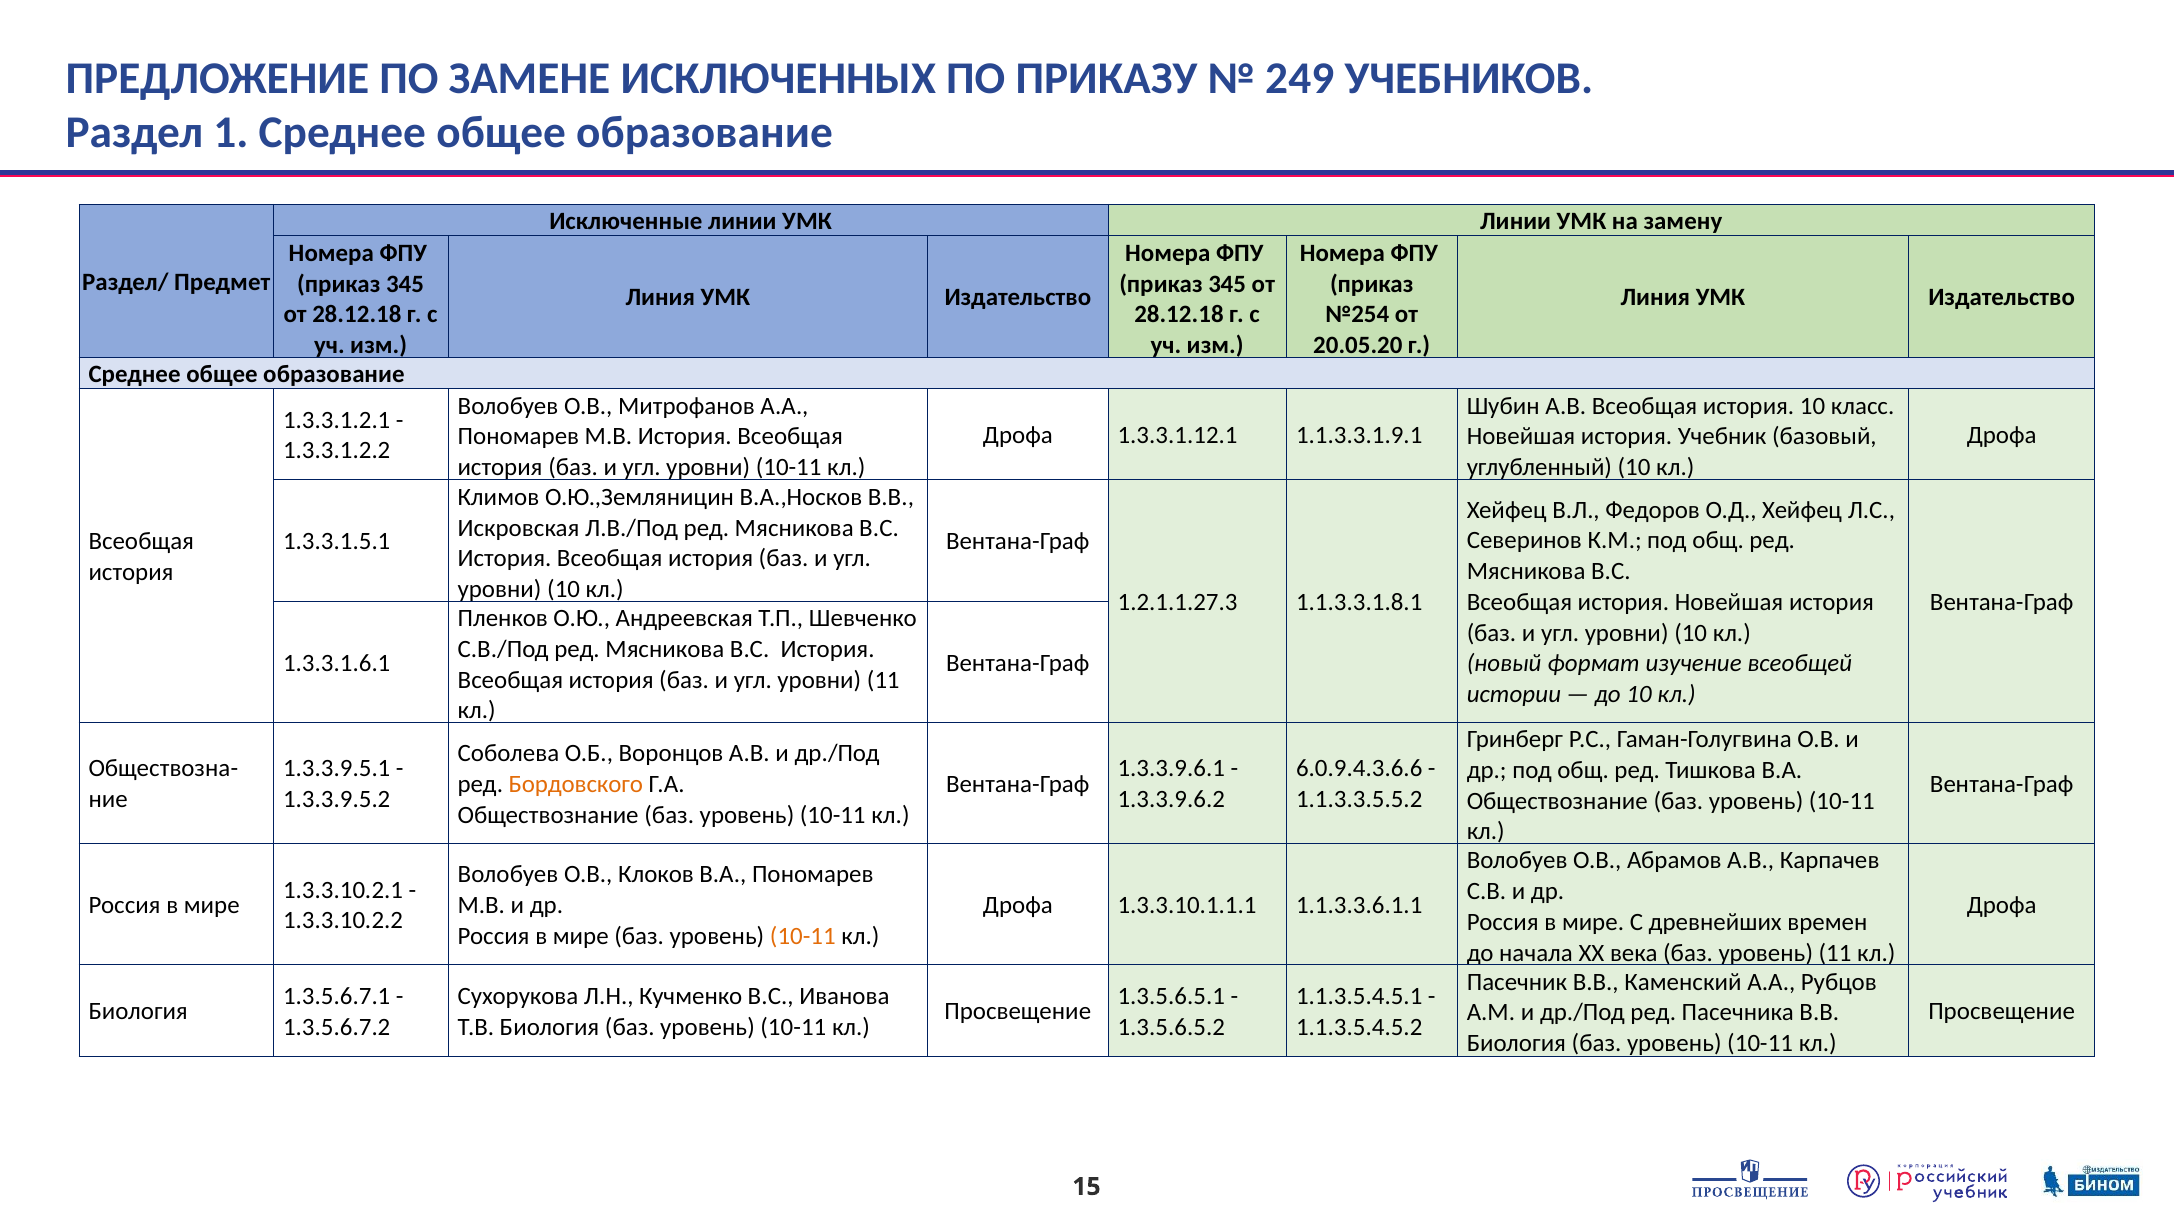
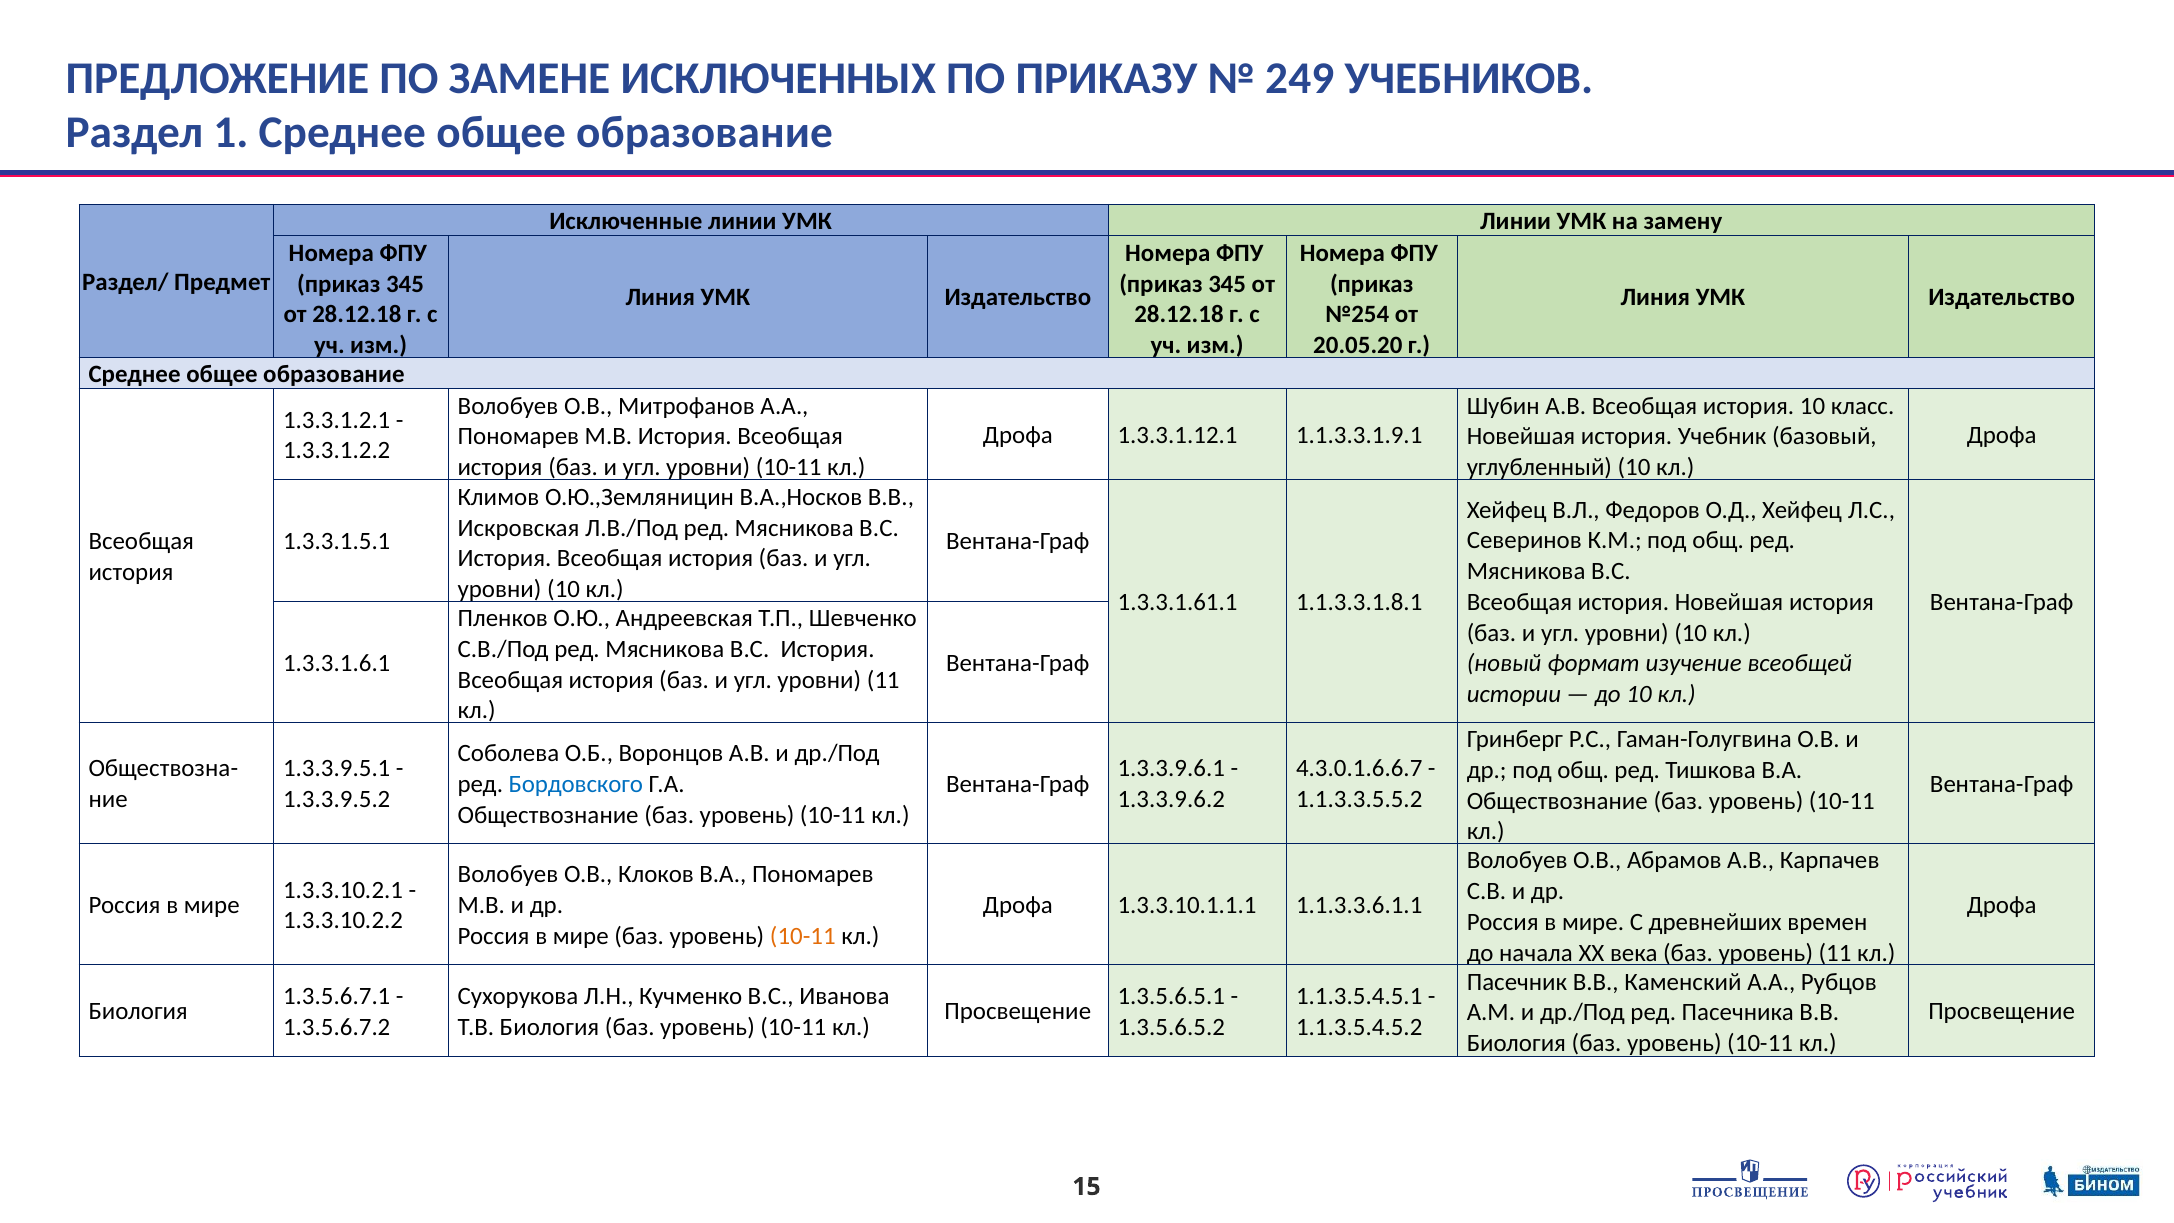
1.2.1.1.27.3: 1.2.1.1.27.3 -> 1.3.3.1.61.1 (1178, 602)
6.0.9.4.3.6.6: 6.0.9.4.3.6.6 -> 4.3.0.1.6.6.7 (1359, 769)
Бордовского colour: orange -> blue (576, 784)
